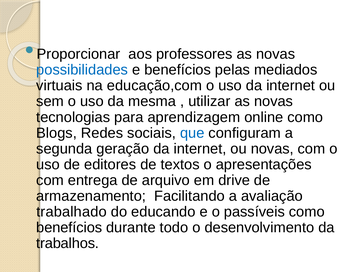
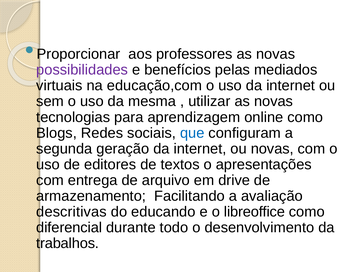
possibilidades colour: blue -> purple (82, 70)
trabalhado: trabalhado -> descritivas (71, 212)
passíveis: passíveis -> libreoffice (254, 212)
benefícios: benefícios -> diferencial (69, 228)
